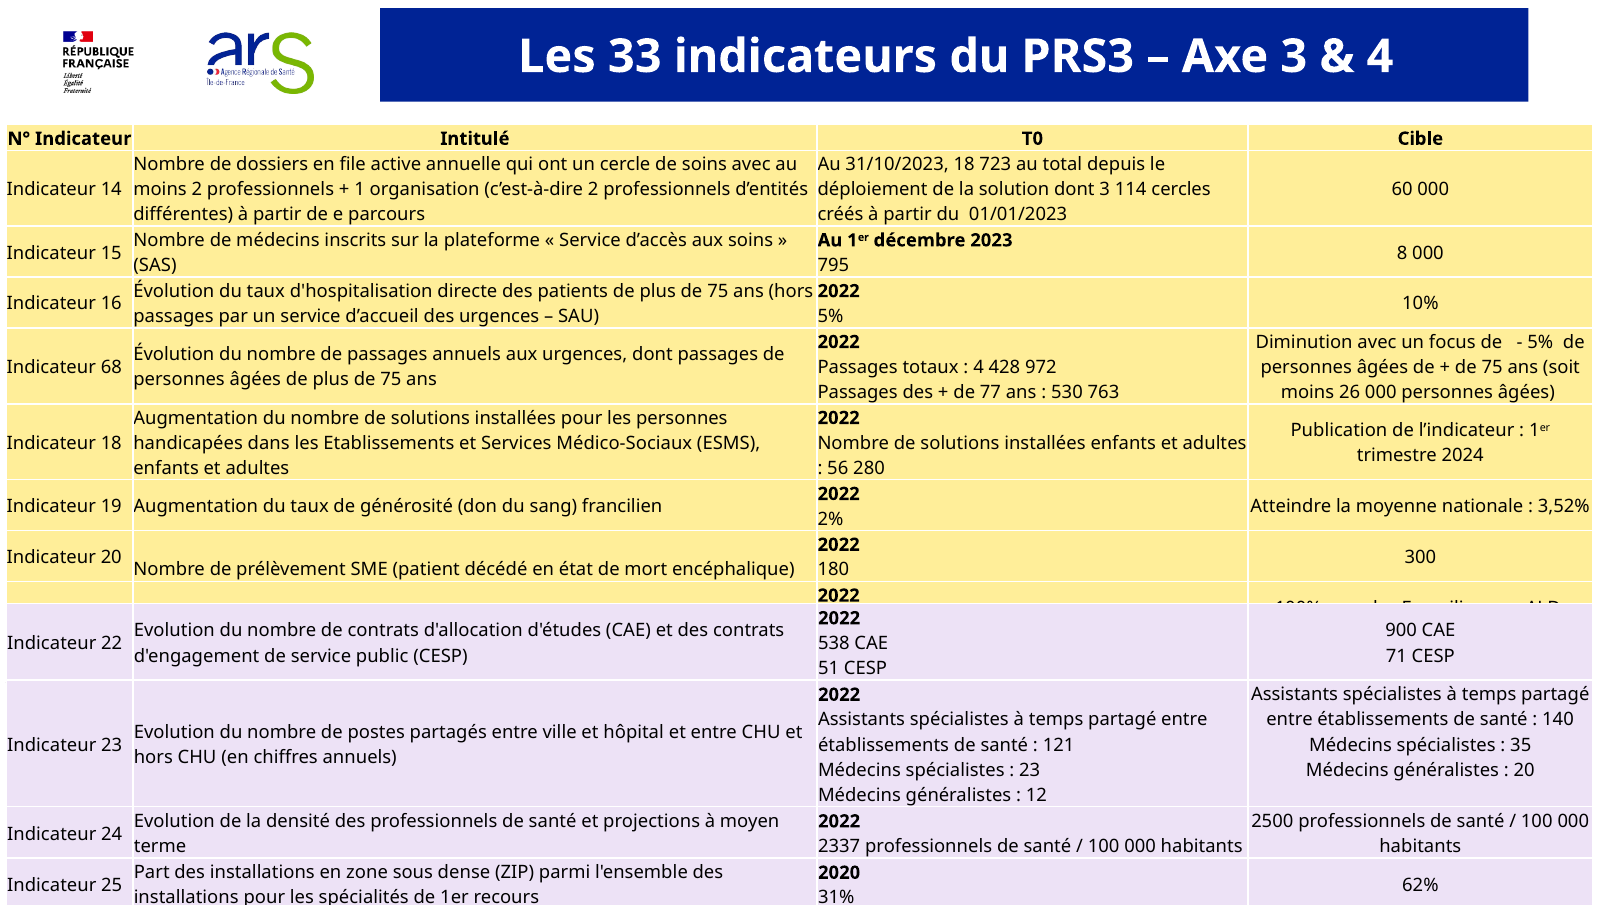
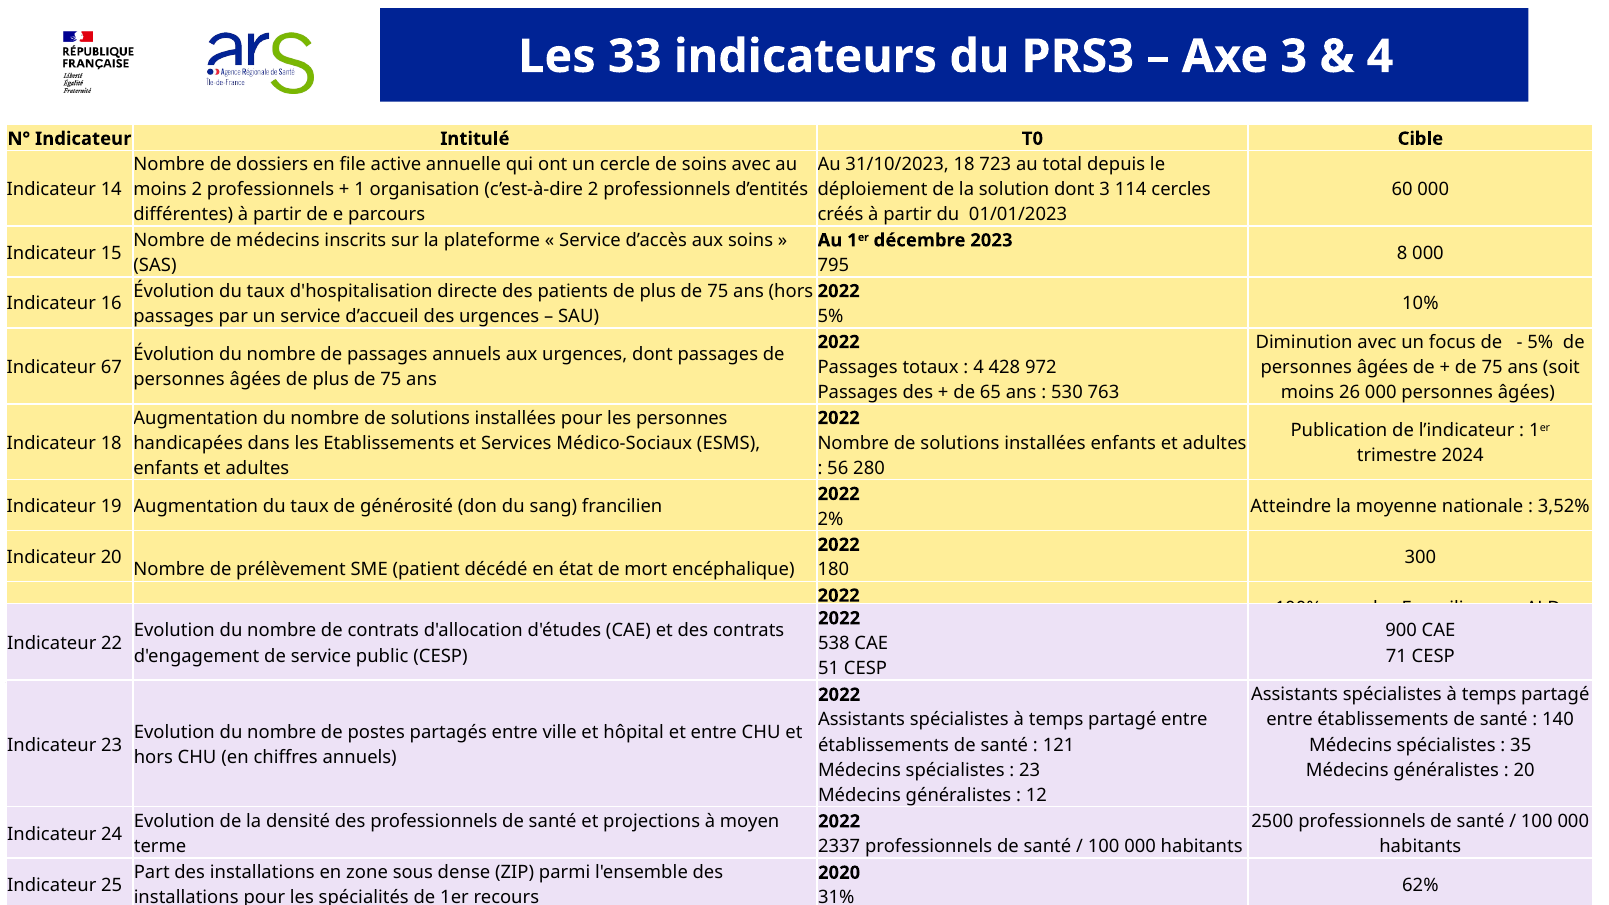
68: 68 -> 67 (111, 367)
77: 77 -> 65 (990, 392)
